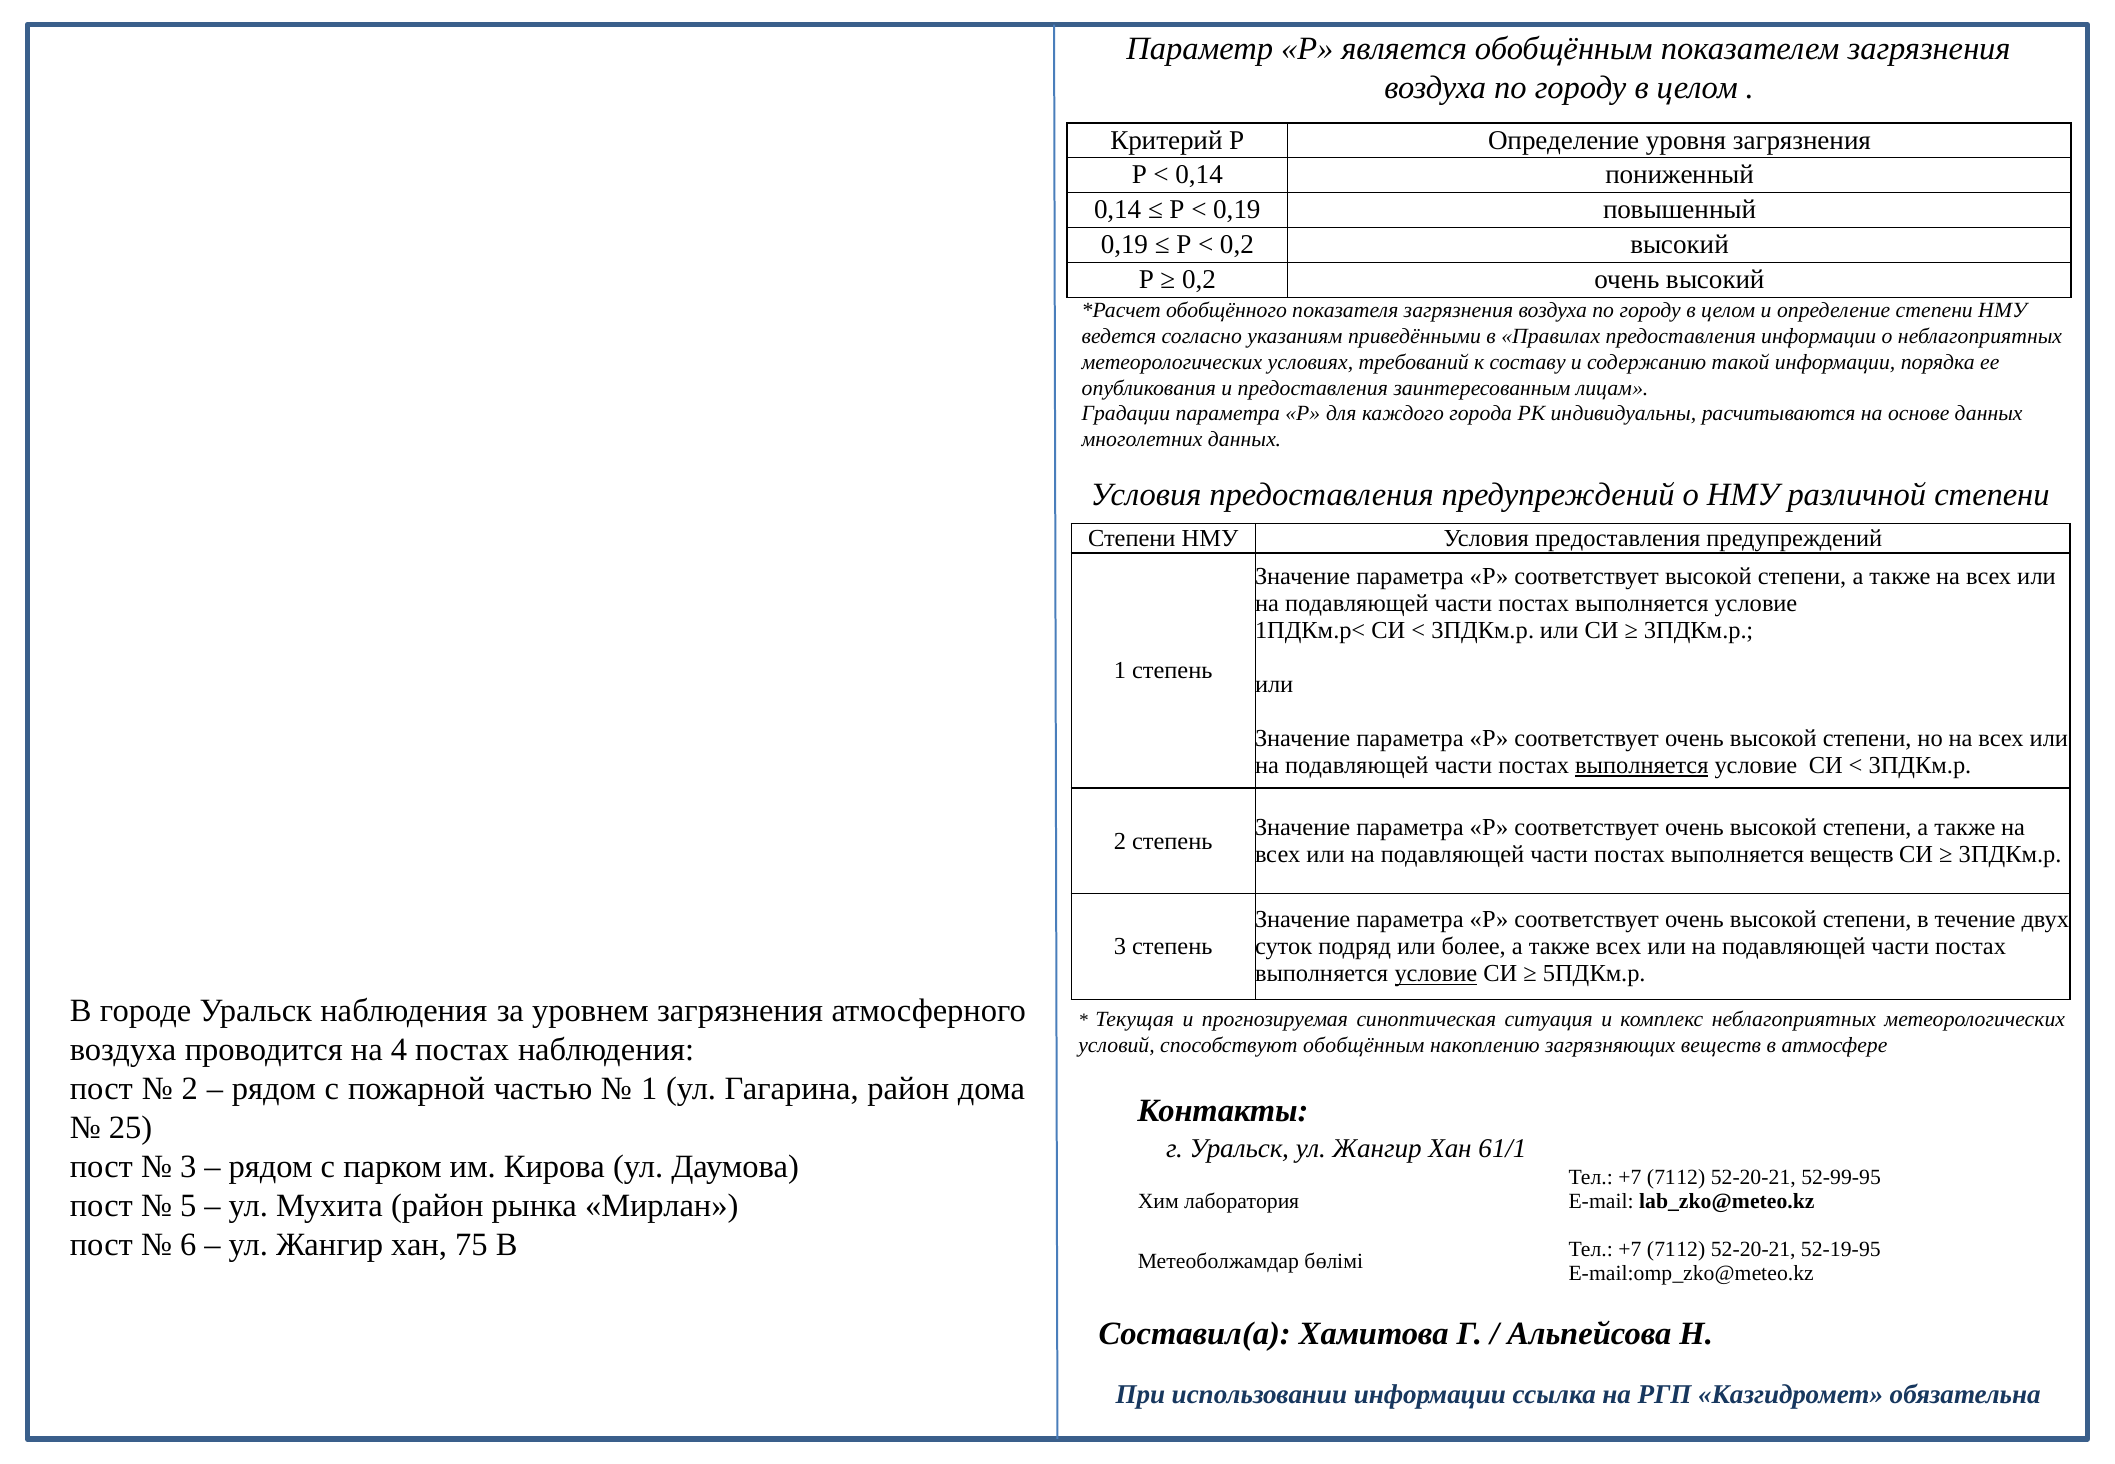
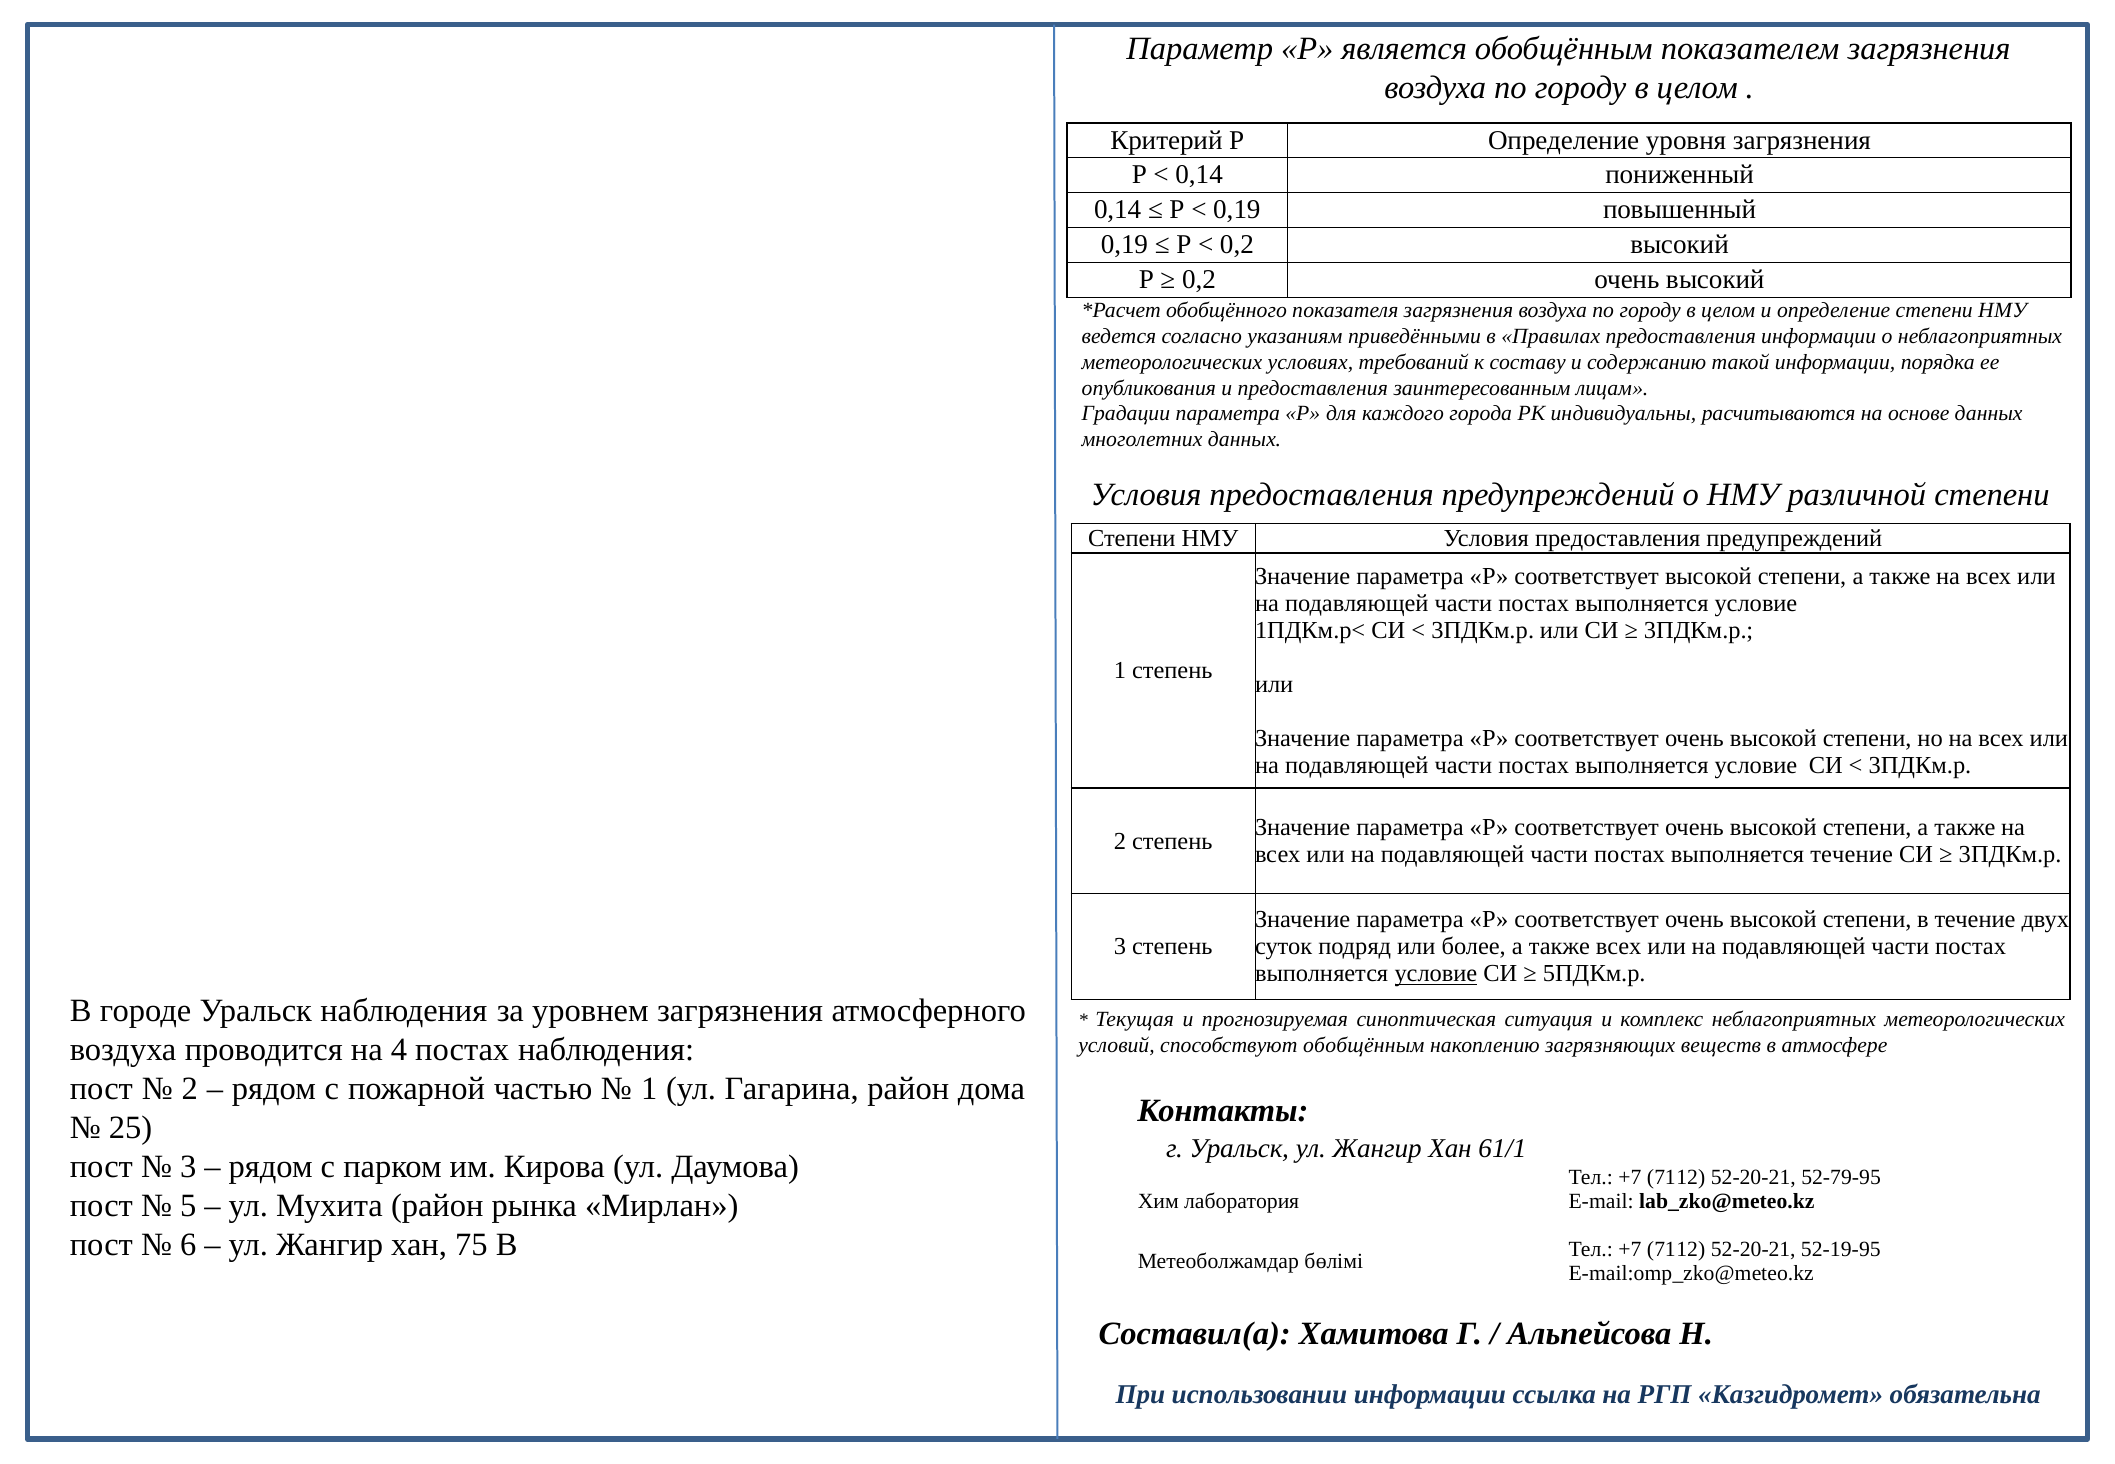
выполняется underline: present -> none (1642, 765)
выполняется веществ: веществ -> течение (1852, 855)
52-99-95: 52-99-95 -> 52-79-95 (1841, 1178)
